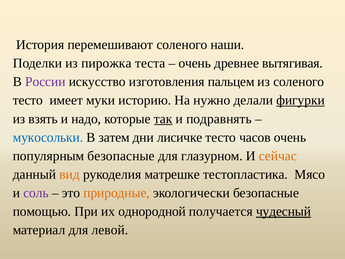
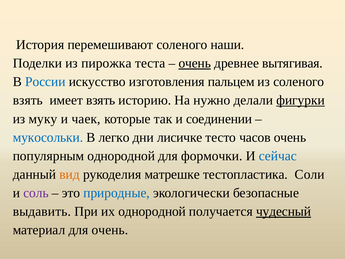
очень underline: none -> present (195, 63)
России colour: purple -> blue (45, 82)
тесто: тесто -> взять (28, 100)
имеет муки: муки -> взять (101, 100)
взять: взять -> муку (43, 119)
надо: надо -> чаек (86, 119)
так underline: present -> none (163, 119)
подравнять: подравнять -> соединении (219, 119)
затем: затем -> легко (114, 137)
популярным безопасные: безопасные -> однородной (121, 156)
глазурном: глазурном -> формочки (212, 156)
сейчас colour: orange -> blue (278, 156)
Мясо: Мясо -> Соли (310, 174)
природные colour: orange -> blue (117, 193)
помощью: помощью -> выдавить (42, 211)
для левой: левой -> очень (110, 230)
